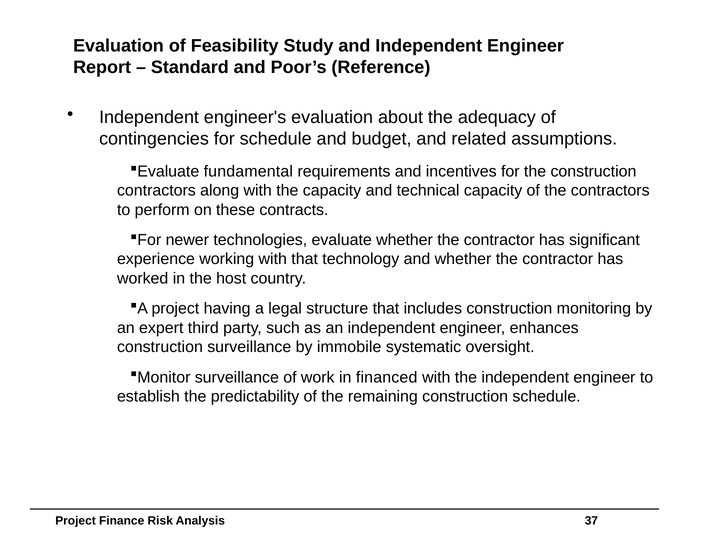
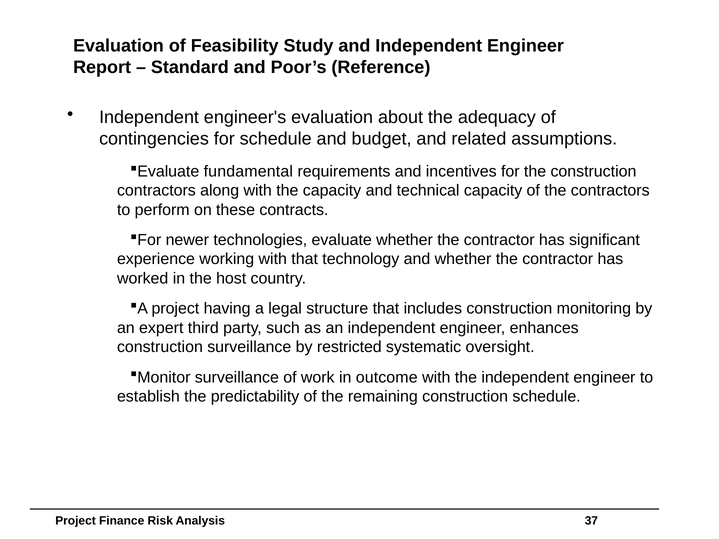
immobile: immobile -> restricted (349, 347)
financed: financed -> outcome (387, 378)
